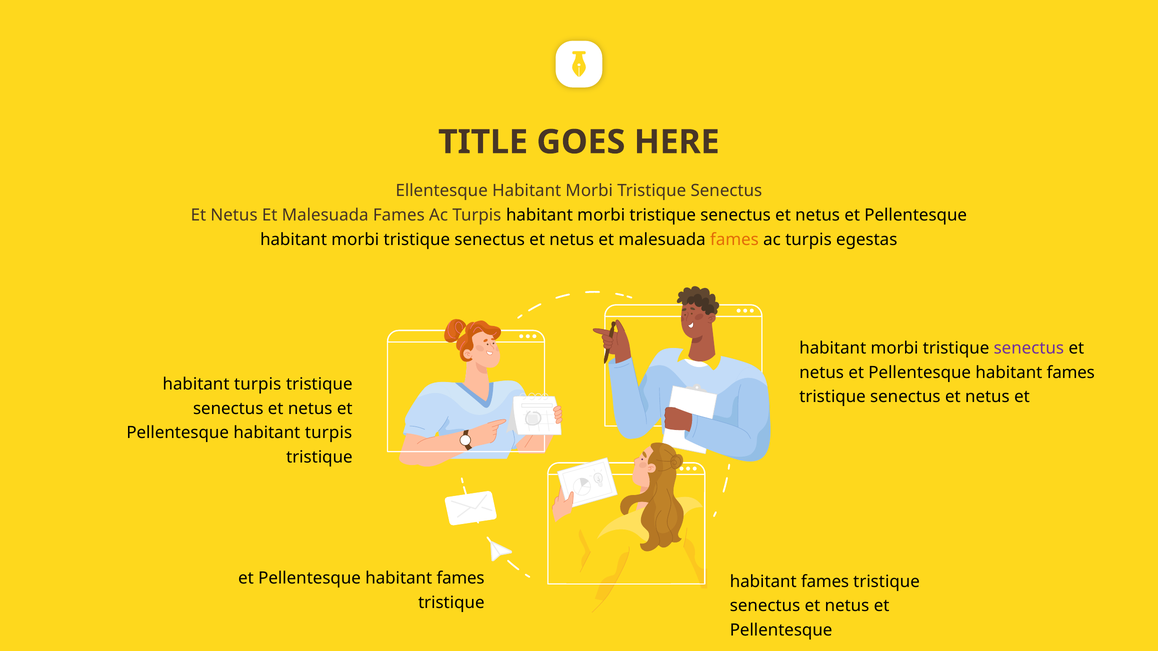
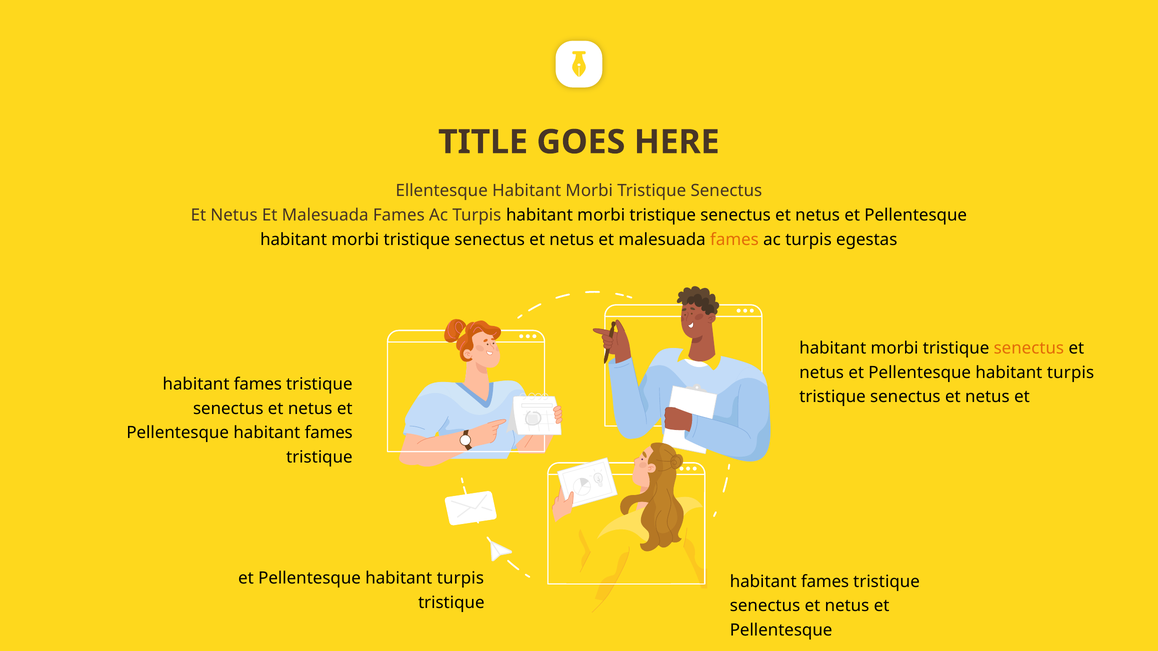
senectus colour: purple -> orange (1029, 348)
fames: fames -> turpis (1071, 373)
turpis: turpis -> fames (258, 385)
Pellentesque habitant turpis: turpis -> fames (329, 433)
fames: fames -> turpis (460, 579)
